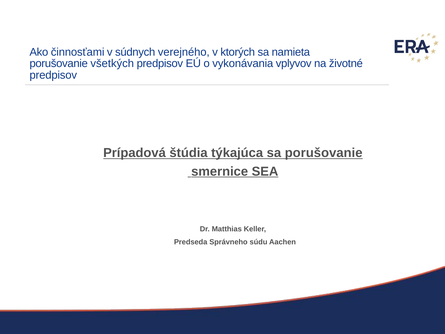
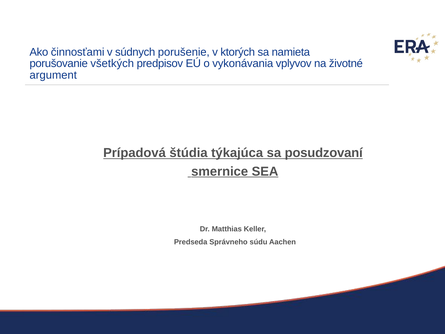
verejného: verejného -> porušenie (184, 52)
predpisov: predpisov -> argument (53, 75)
sa porušovanie: porušovanie -> posudzovaní (324, 153)
